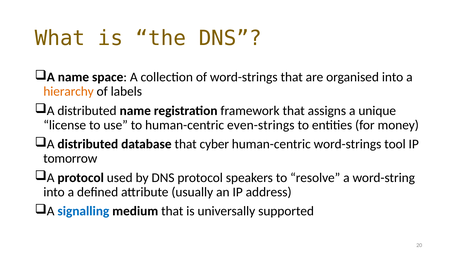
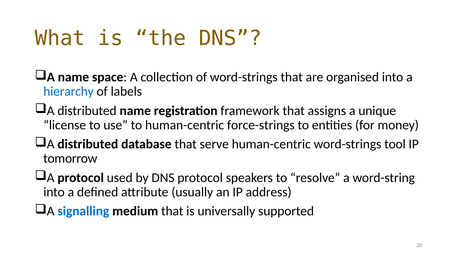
hierarchy colour: orange -> blue (69, 92)
even-strings: even-strings -> force-strings (261, 125)
cyber: cyber -> serve (214, 144)
